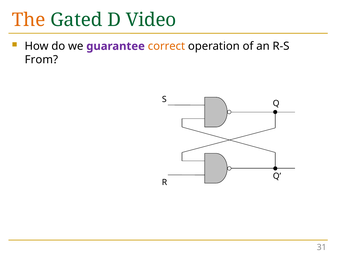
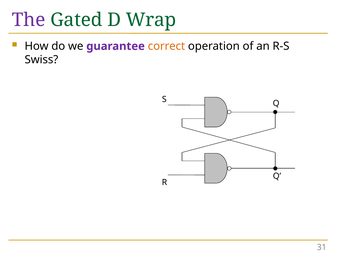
The colour: orange -> purple (29, 20)
Video: Video -> Wrap (151, 20)
From: From -> Swiss (41, 60)
